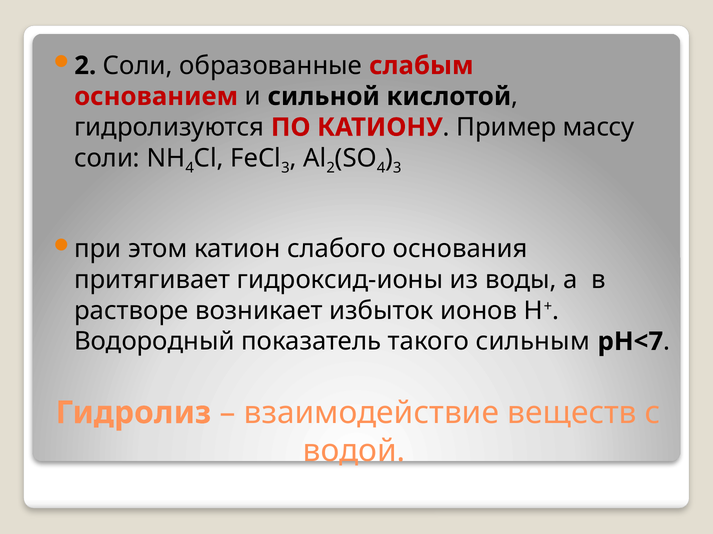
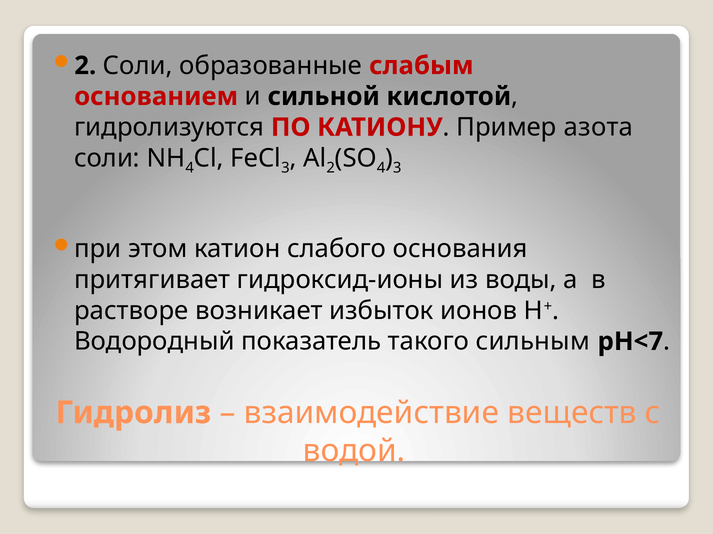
массу: массу -> азота (598, 127)
